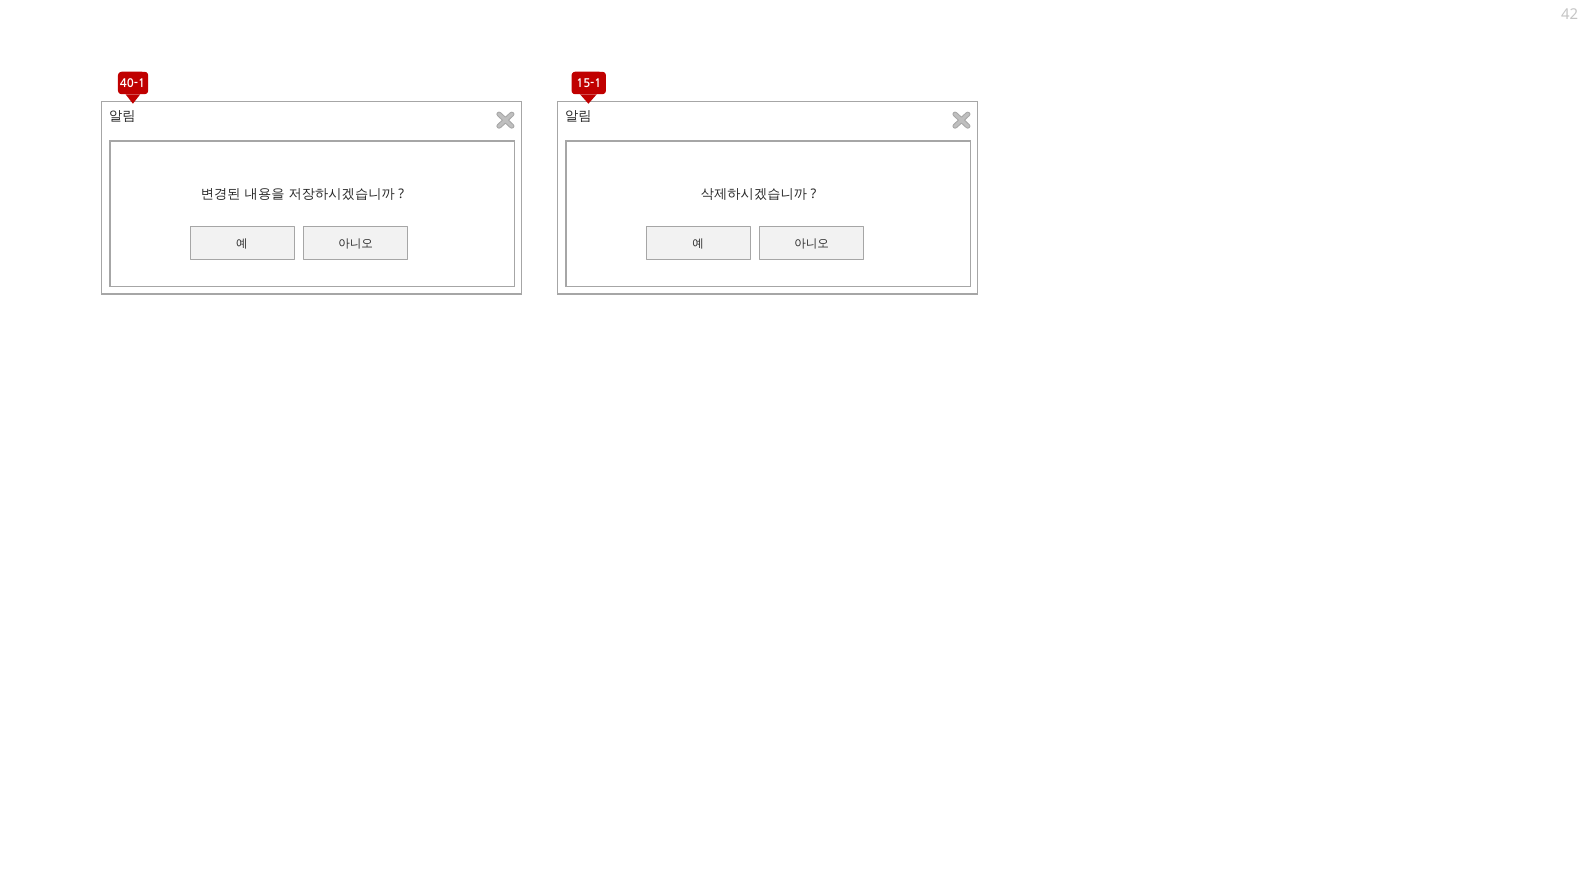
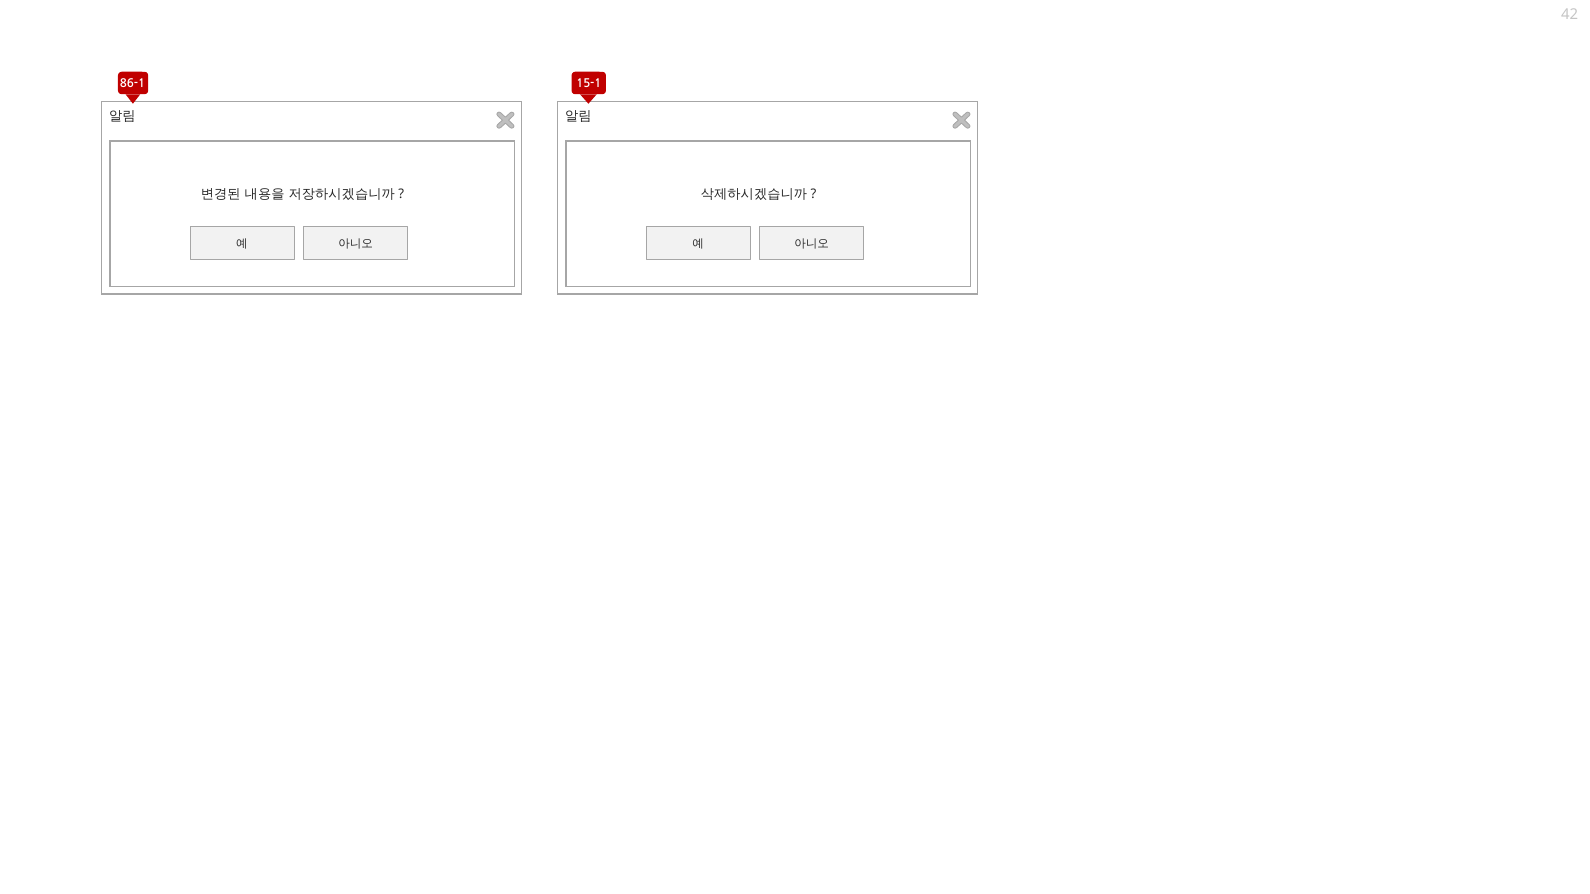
40-1: 40-1 -> 86-1 (133, 84)
